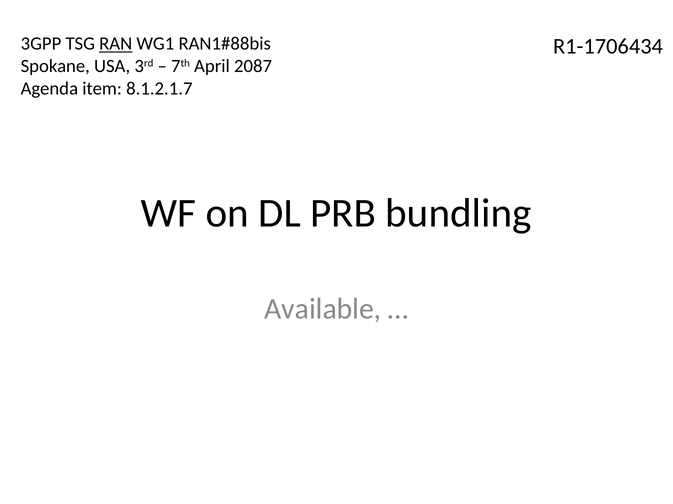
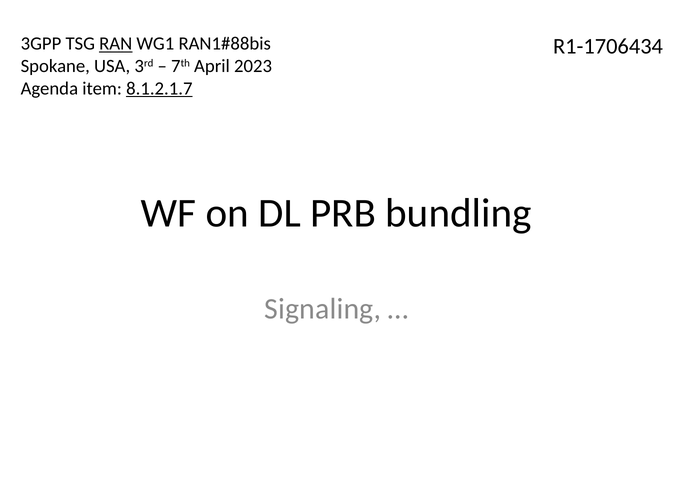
2087: 2087 -> 2023 (253, 66)
8.1.2.1.7 underline: none -> present (159, 89)
Available: Available -> Signaling (323, 309)
